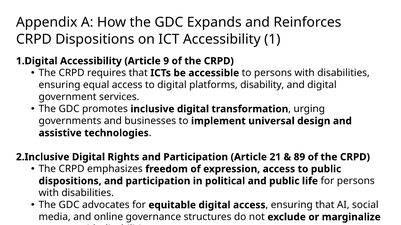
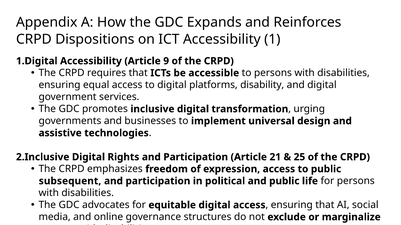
89: 89 -> 25 (299, 157)
dispositions: dispositions -> subsequent (70, 181)
